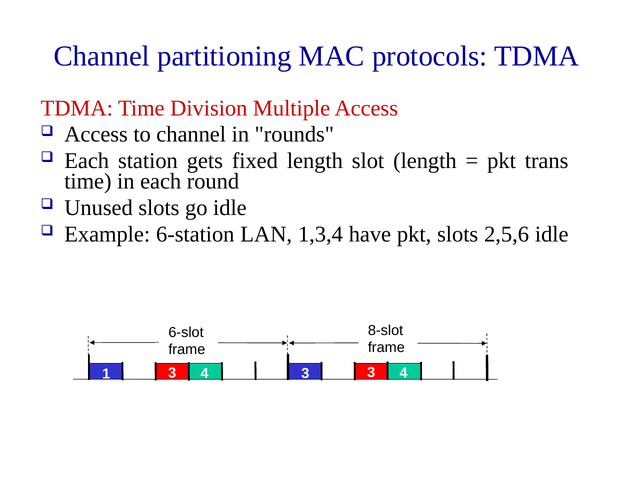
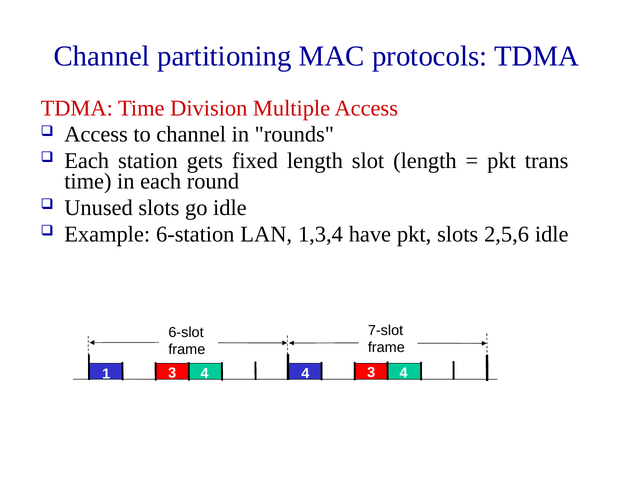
8-slot: 8-slot -> 7-slot (386, 330)
4 3: 3 -> 4 (305, 373)
